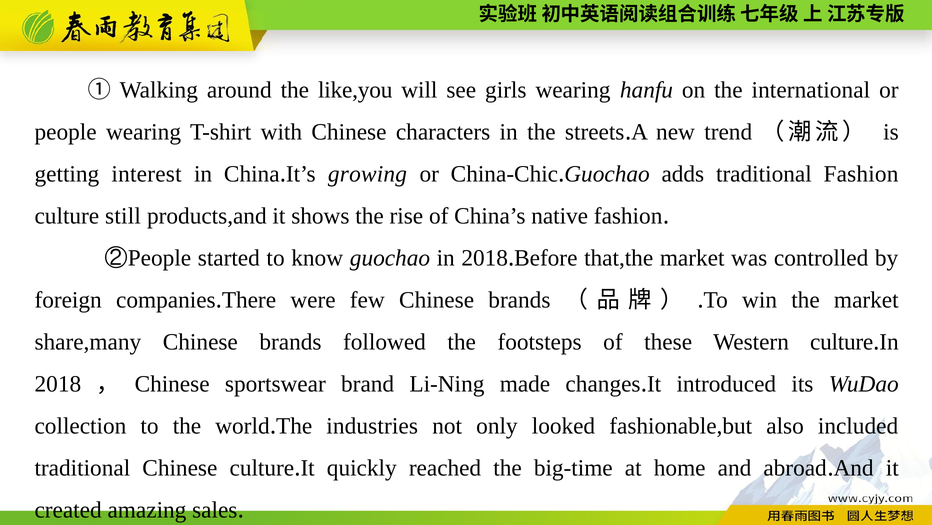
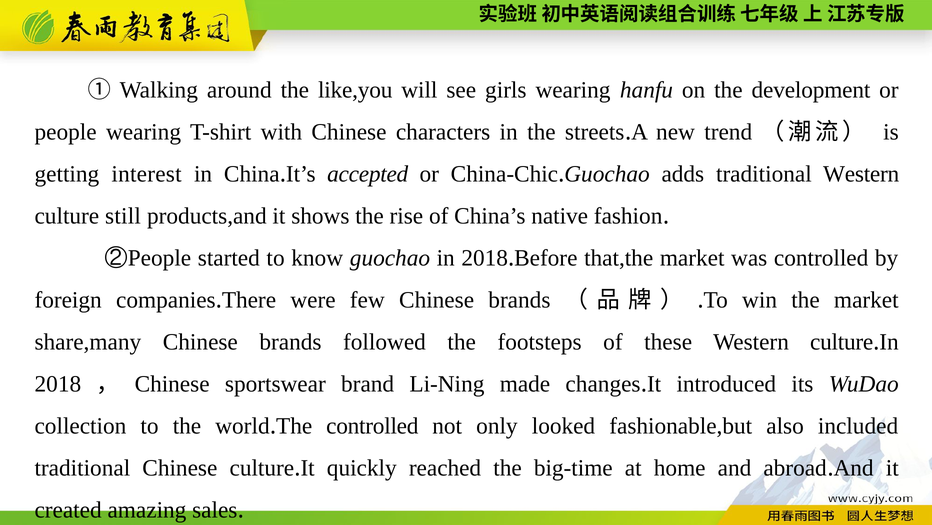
international: international -> development (811, 90)
growing: growing -> accepted (368, 174)
traditional Fashion: Fashion -> Western (861, 174)
The industries: industries -> controlled (372, 426)
